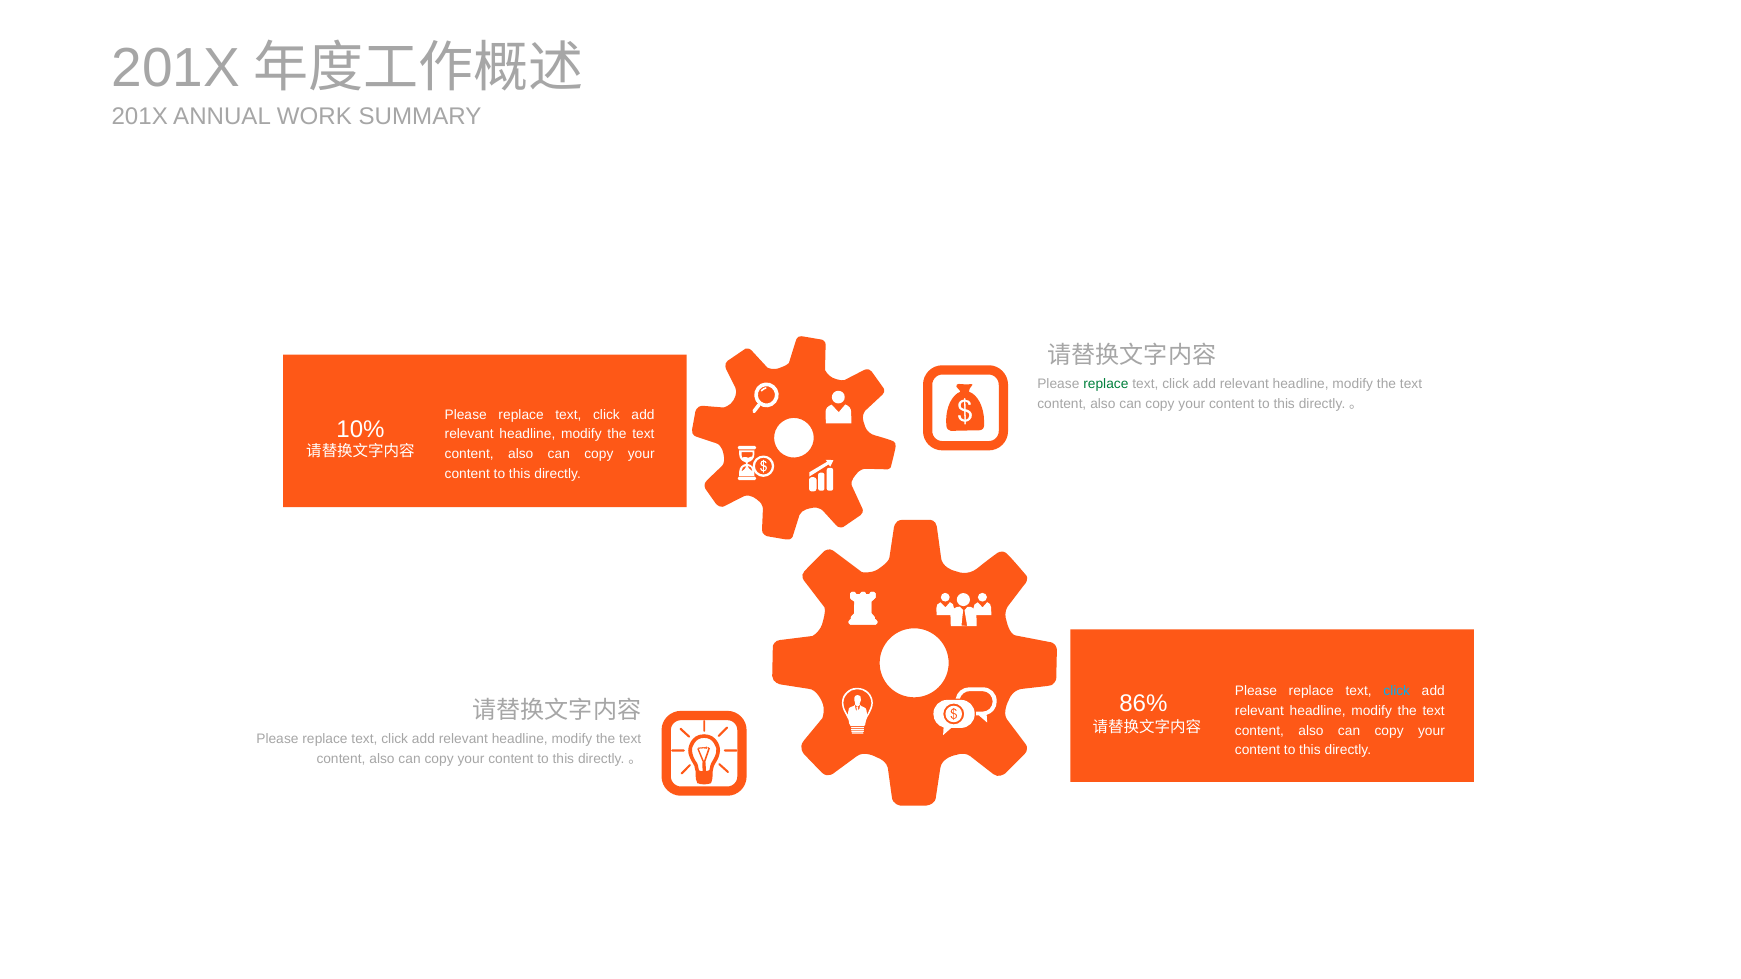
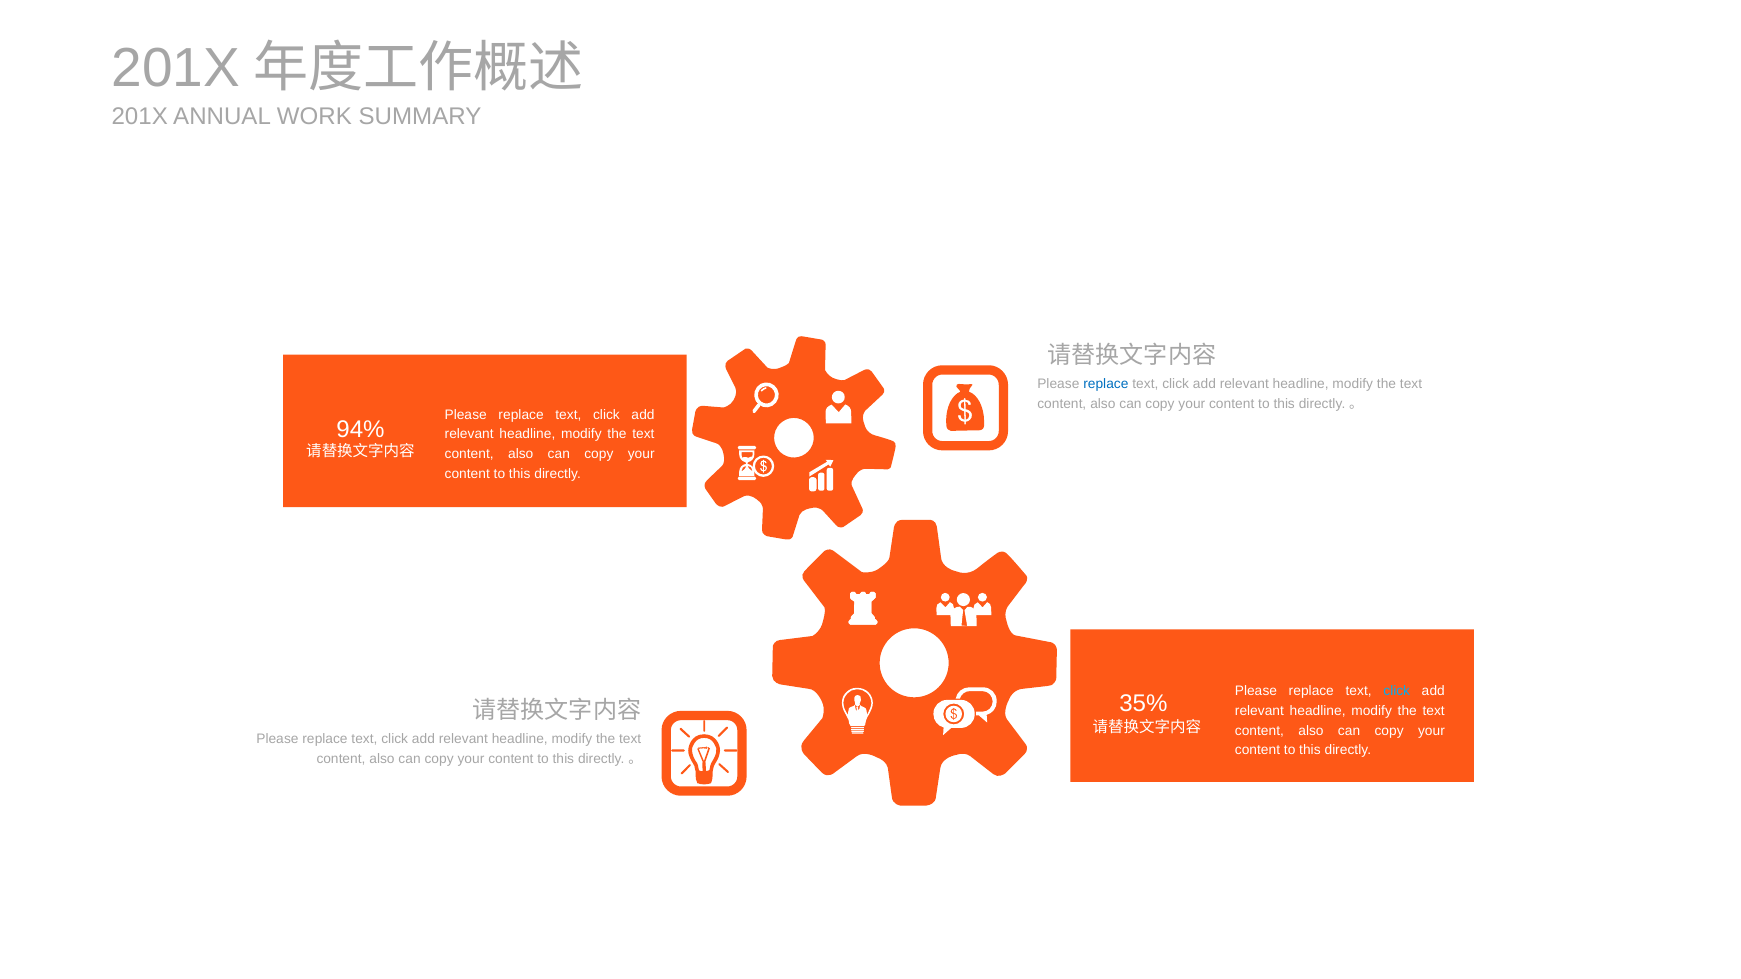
replace colour: green -> blue (1106, 384)
10%: 10% -> 94% (360, 429)
86%: 86% -> 35% (1143, 703)
